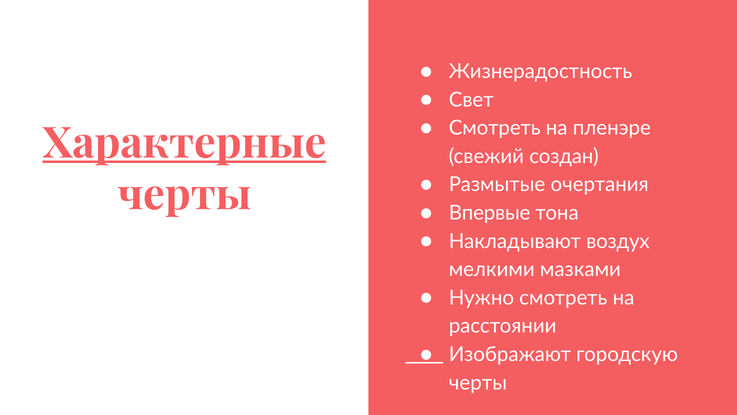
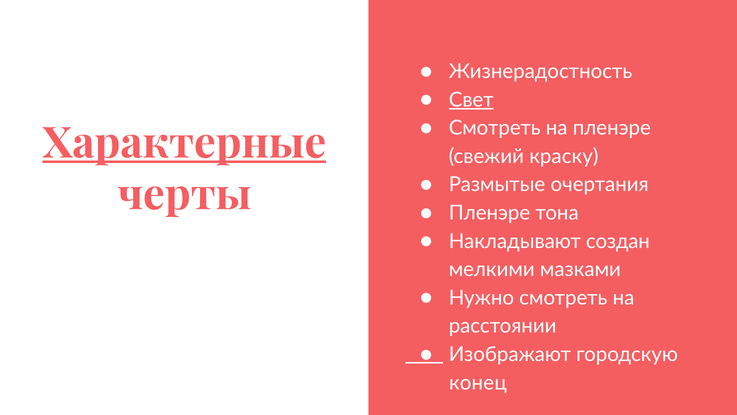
Свет underline: none -> present (471, 100)
создан: создан -> краску (564, 156)
Впервые: Впервые -> Пленэре (489, 213)
воздух: воздух -> создан (618, 241)
черты: черты -> конец (478, 382)
